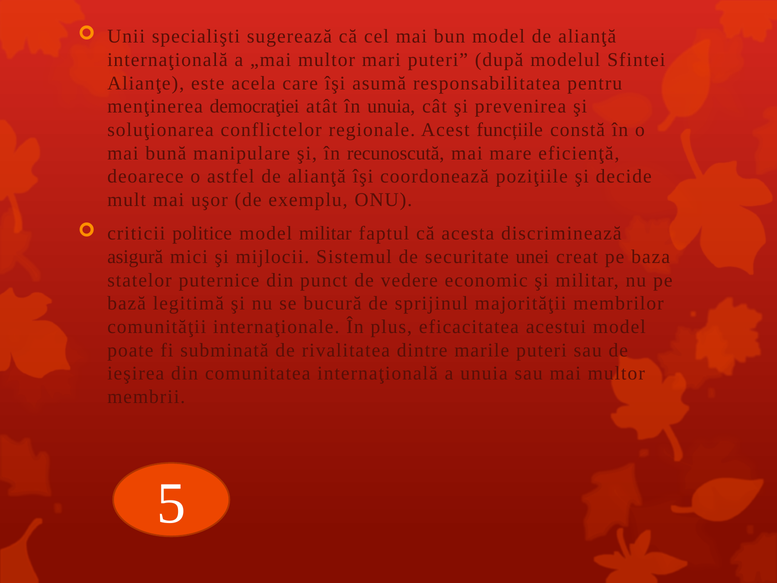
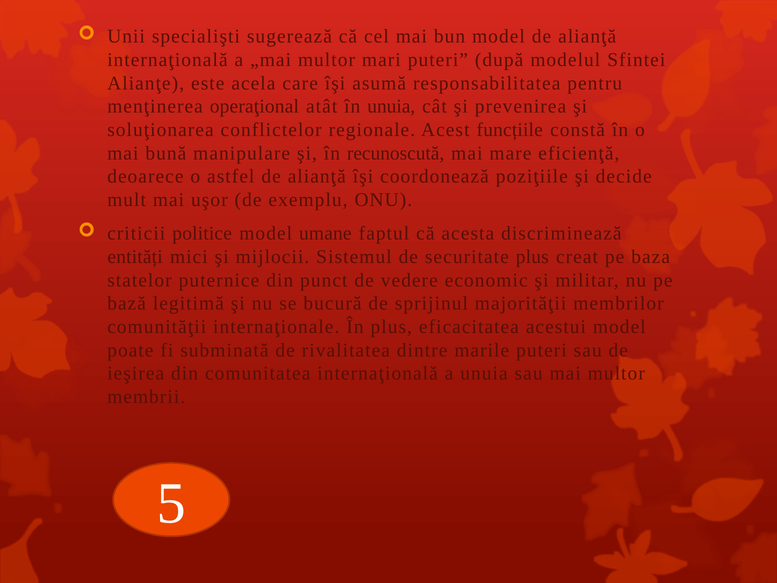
democraţiei: democraţiei -> operaţional (254, 106)
model militar: militar -> umane (325, 233)
asigură: asigură -> entități (135, 257)
securitate unei: unei -> plus (532, 257)
